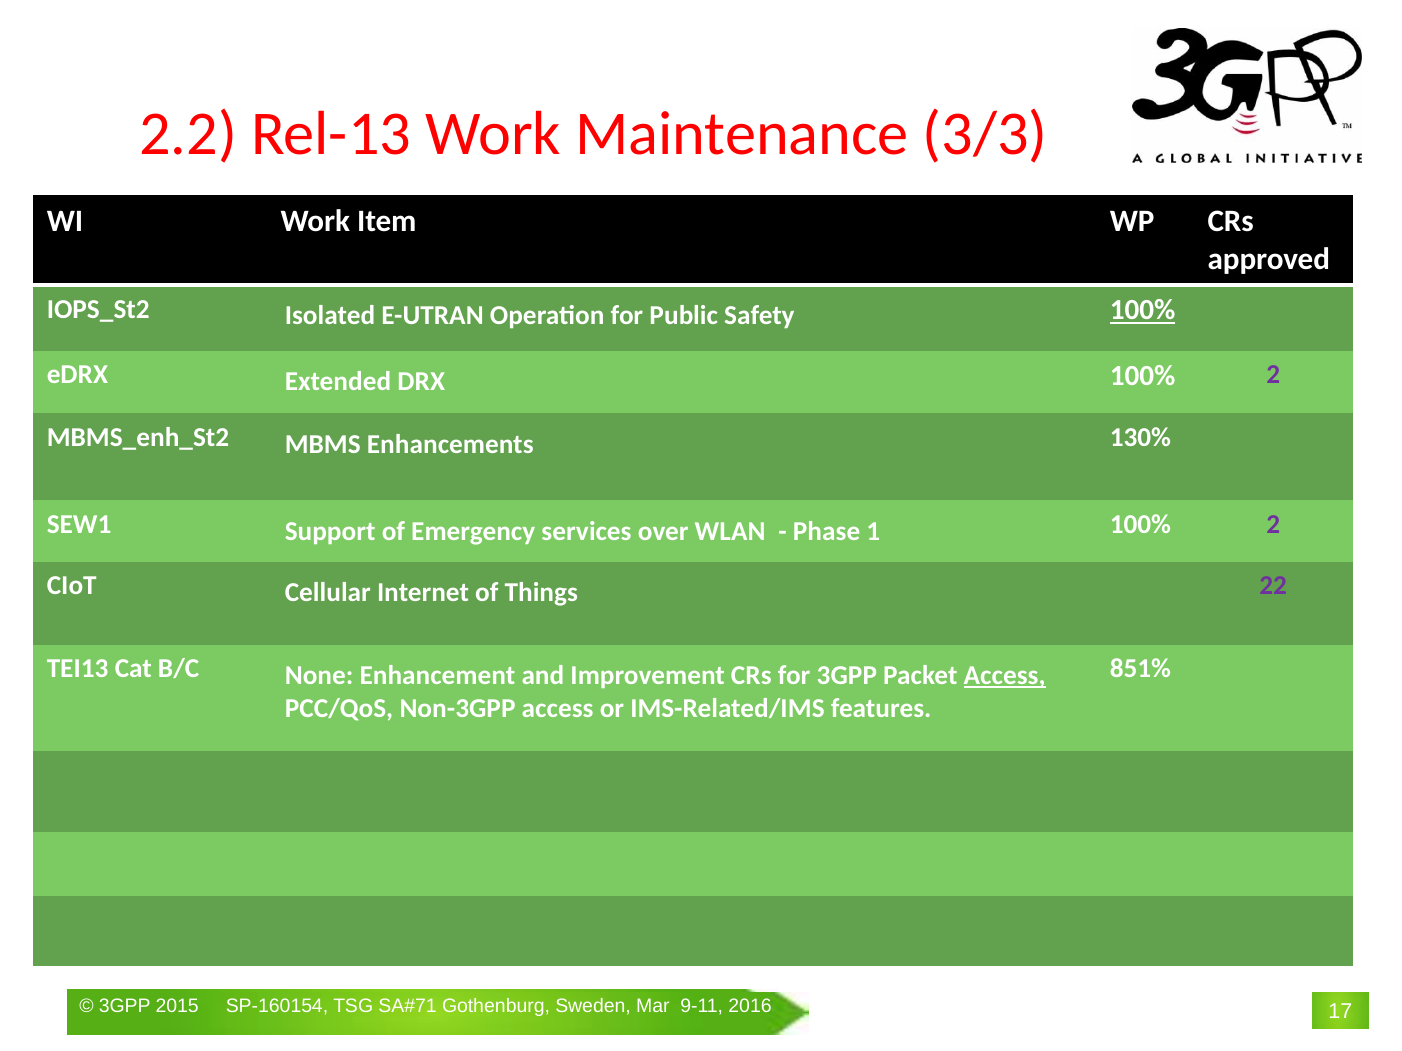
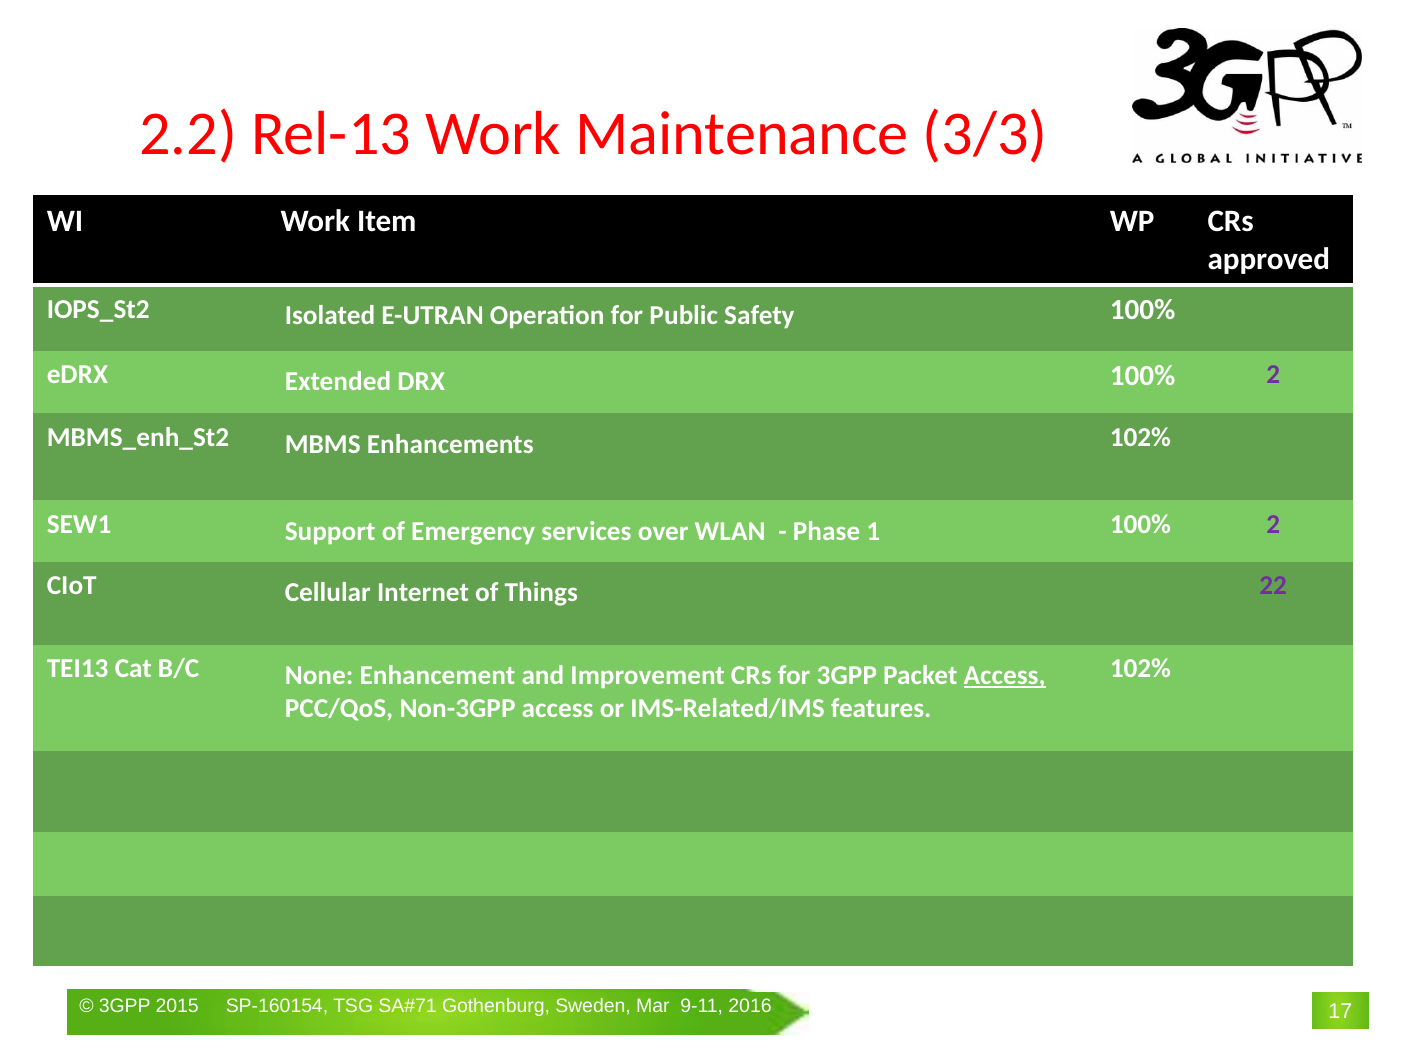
100% underline: present -> none (1143, 310)
Enhancements 130%: 130% -> 102% (1140, 437)
851%: 851% -> 102% (1140, 669)
